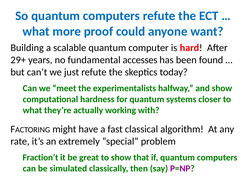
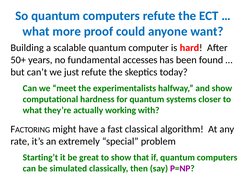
29+: 29+ -> 50+ (18, 60)
Fraction’t: Fraction’t -> Starting’t (40, 157)
